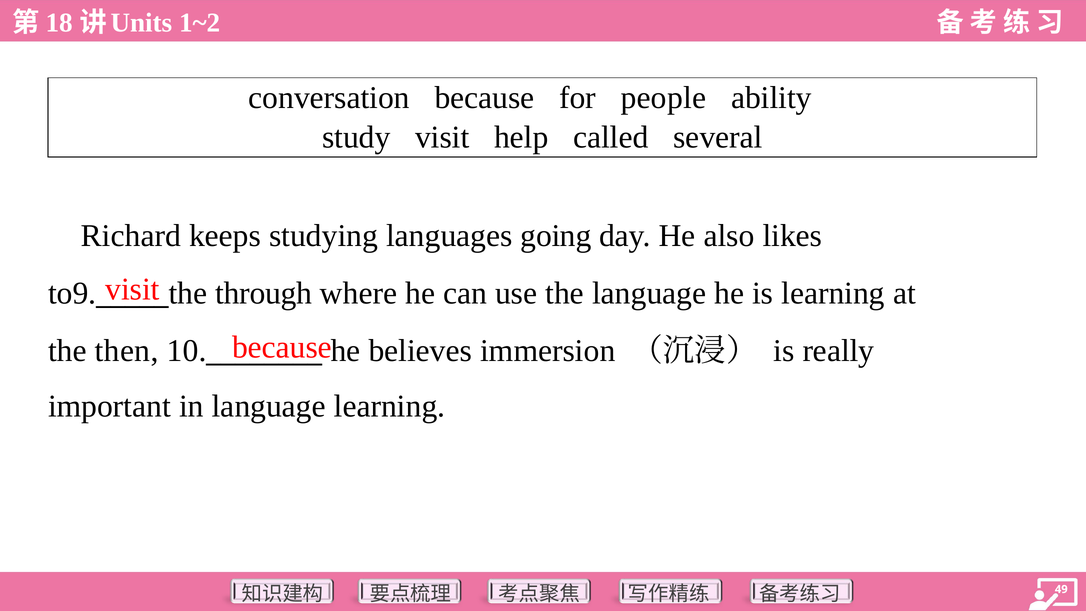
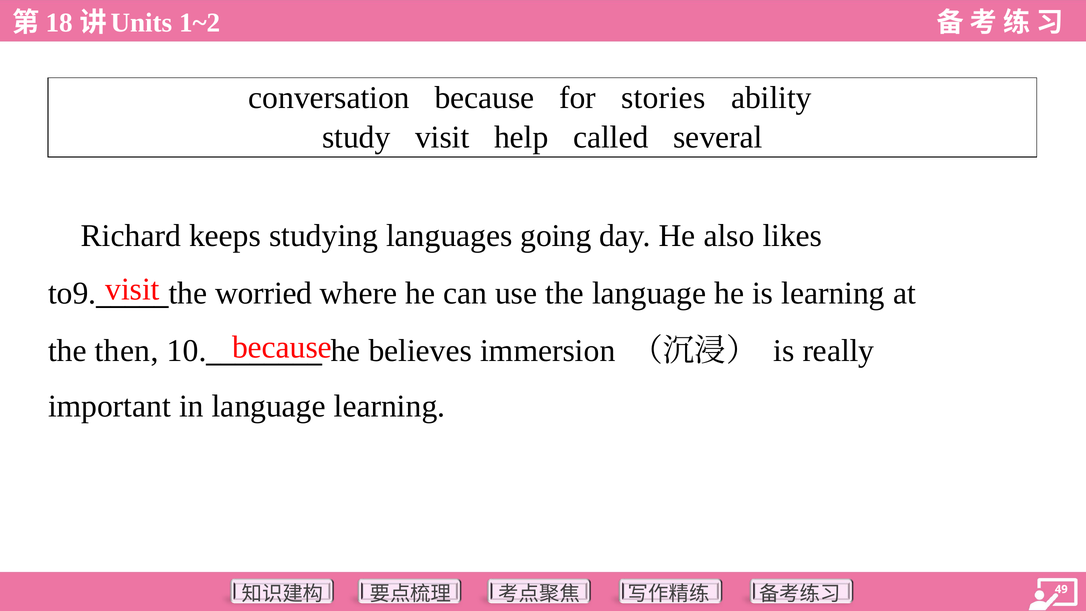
people: people -> stories (663, 98)
through: through -> worried (264, 293)
